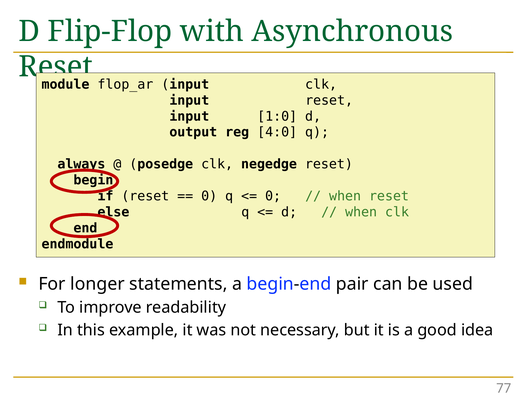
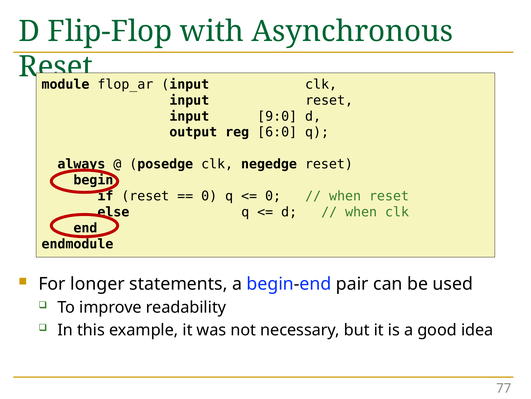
1:0: 1:0 -> 9:0 (277, 116)
4:0: 4:0 -> 6:0 (277, 132)
